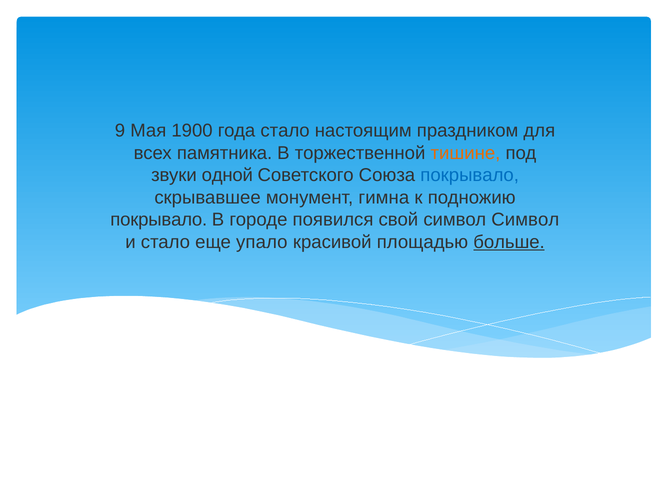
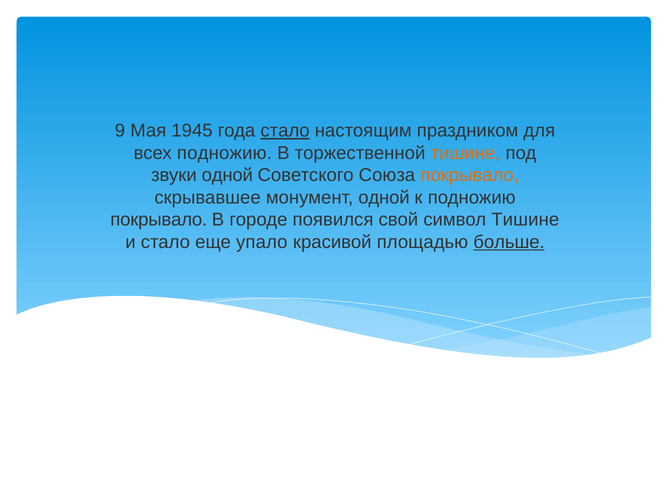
1900: 1900 -> 1945 (192, 131)
стало underline: none -> present (285, 131)
всех памятника: памятника -> подножию (224, 153)
покрывало colour: blue -> orange (470, 175)
монумент гимна: гимна -> одной (384, 198)
символ Символ: Символ -> Тишине (525, 220)
